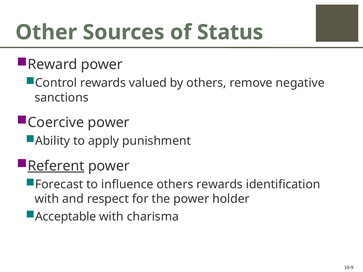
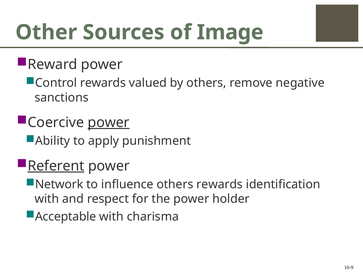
Status: Status -> Image (230, 32)
power underline: none -> present (109, 123)
Forecast: Forecast -> Network (59, 185)
